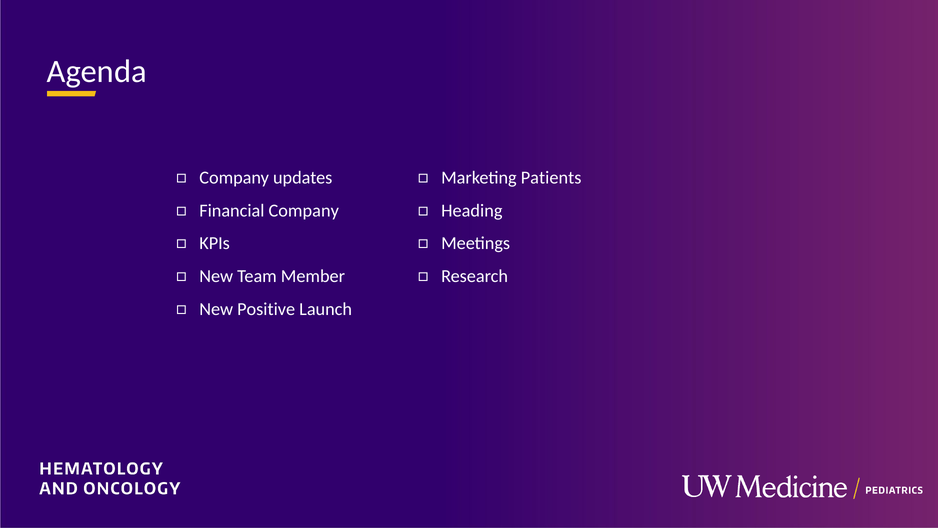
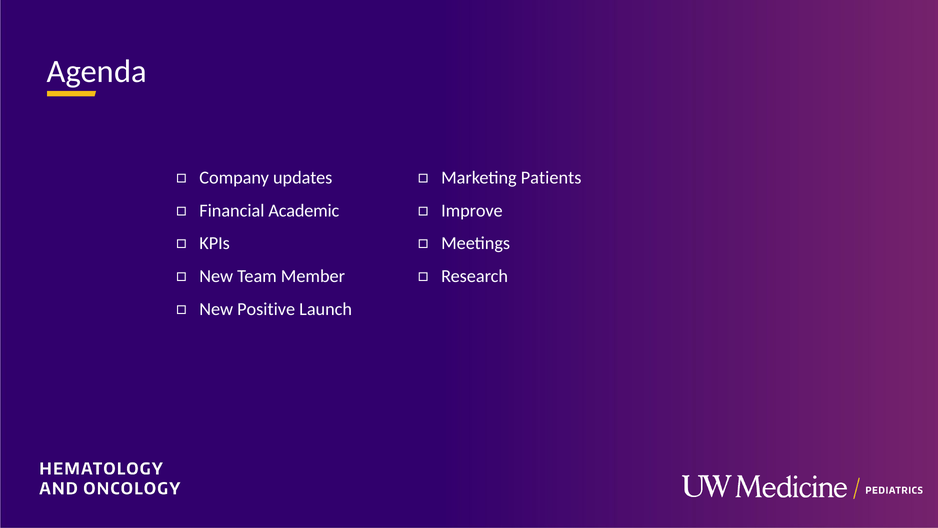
Financial Company: Company -> Academic (304, 210)
Heading: Heading -> Improve (472, 210)
